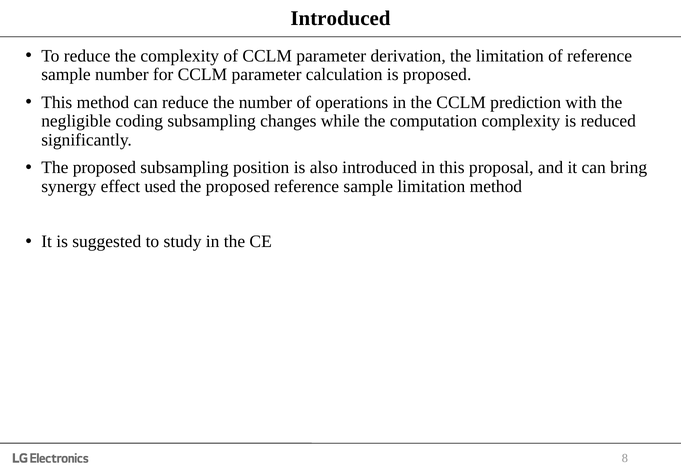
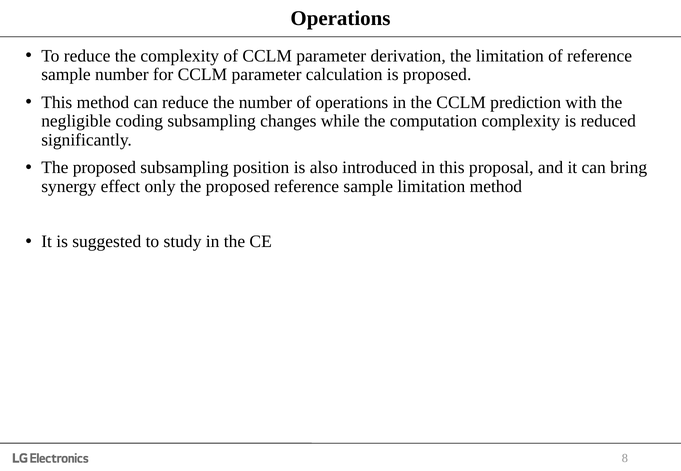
Introduced: Introduced -> Operations (340, 18)
used: used -> only (160, 187)
